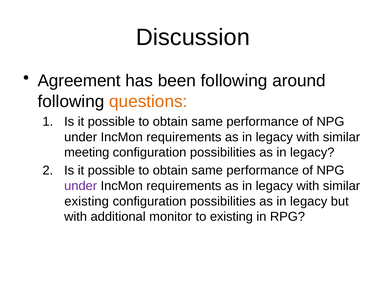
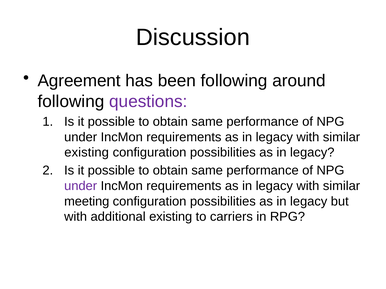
questions colour: orange -> purple (148, 102)
meeting: meeting -> existing (87, 153)
existing: existing -> meeting (87, 202)
additional monitor: monitor -> existing (171, 217)
to existing: existing -> carriers (231, 217)
